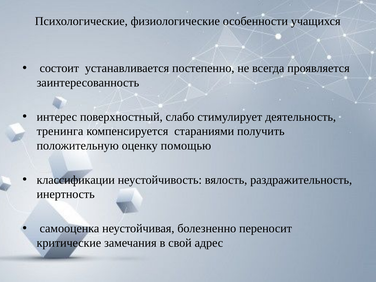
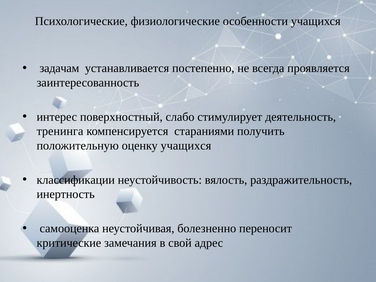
состоит: состоит -> задачам (59, 68)
оценку помощью: помощью -> учащихся (186, 146)
